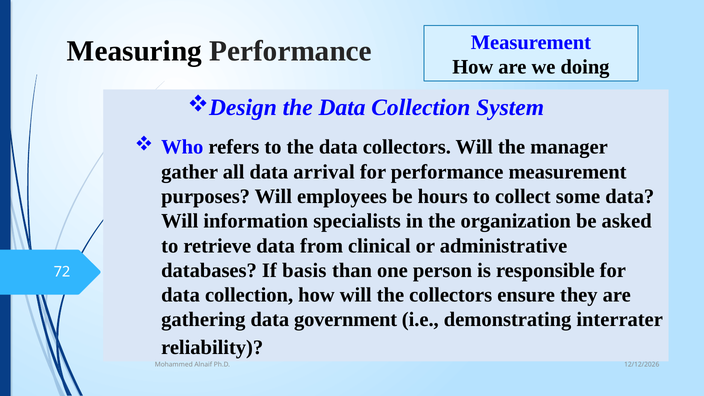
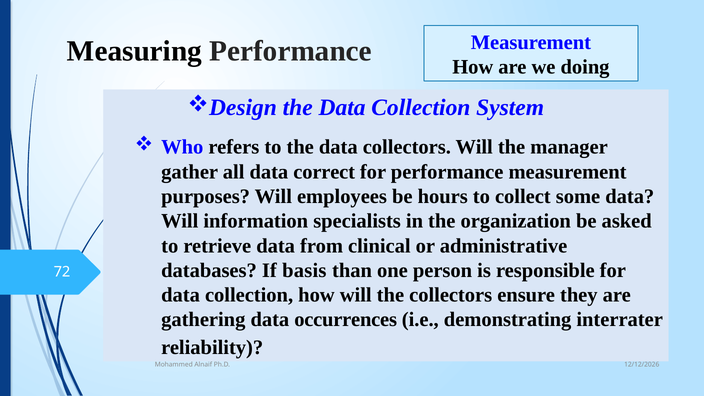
arrival: arrival -> correct (324, 172)
government: government -> occurrences (346, 320)
